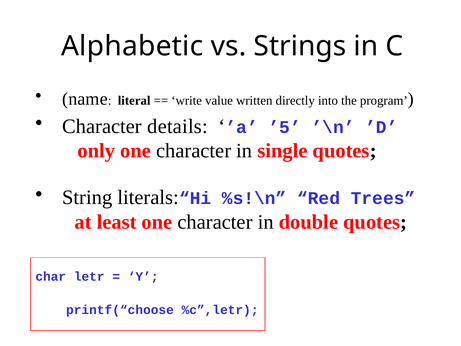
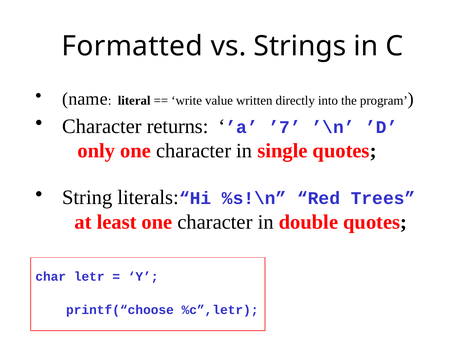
Alphabetic: Alphabetic -> Formatted (132, 46)
details: details -> returns (178, 126)
’5: ’5 -> ’7 (285, 127)
